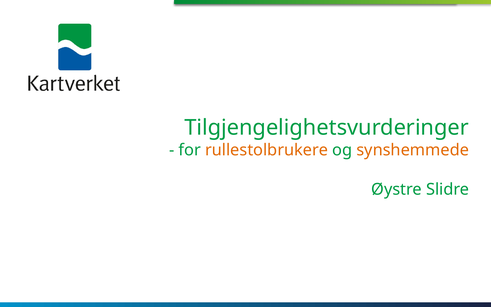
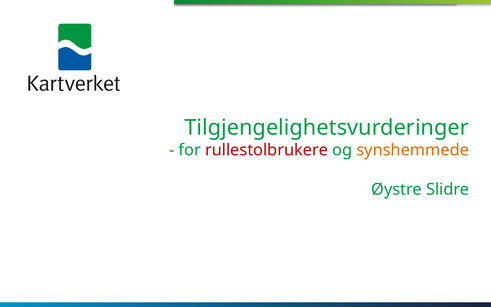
rullestolbrukere colour: orange -> red (267, 150)
